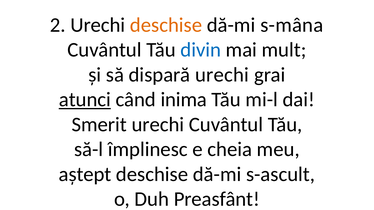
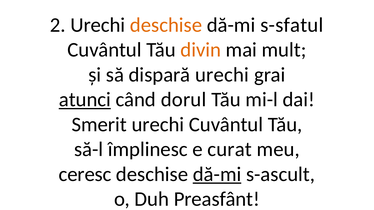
s-mâna: s-mâna -> s-sfatul (292, 25)
divin colour: blue -> orange (201, 50)
inima: inima -> dorul (184, 100)
cheia: cheia -> curat (230, 150)
aștept: aștept -> ceresc (85, 175)
dă-mi underline: none -> present (217, 175)
